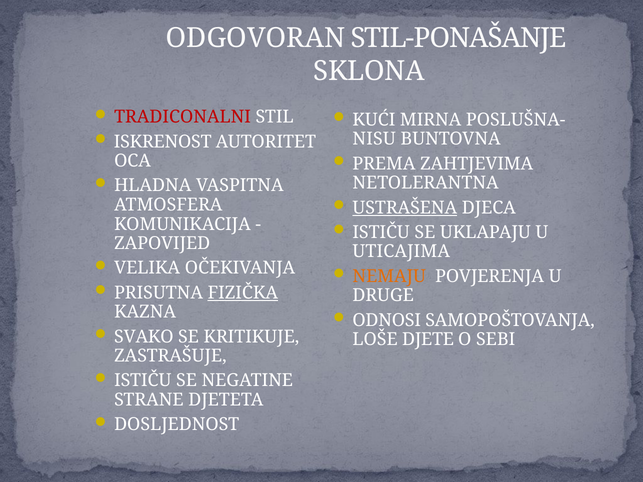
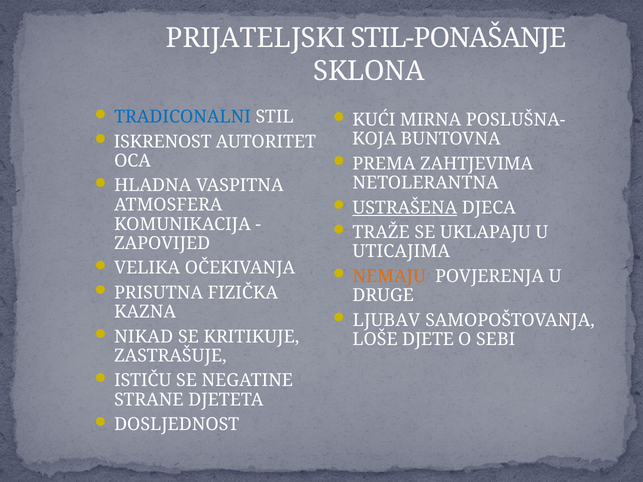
ODGOVORAN: ODGOVORAN -> PRIJATELJSKI (256, 38)
TRADICONALNI colour: red -> blue (183, 117)
NISU: NISU -> KOJA (374, 139)
ISTIČU: ISTIČU -> TRAŽE (381, 232)
FIZIČKA underline: present -> none (243, 293)
ODNOSI: ODNOSI -> LJUBAV (386, 320)
SVAKO: SVAKO -> NIKAD (144, 337)
